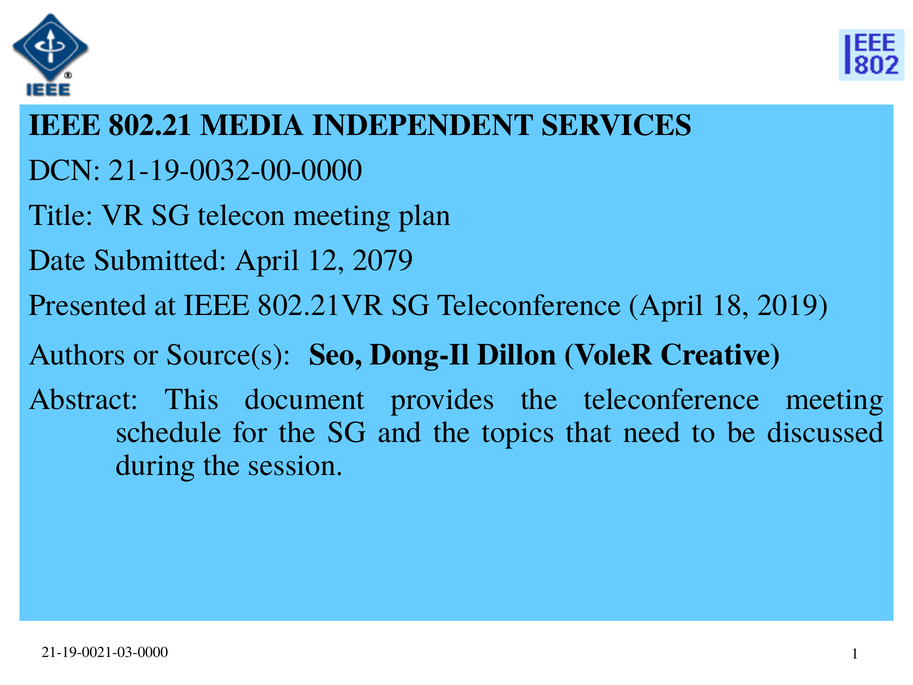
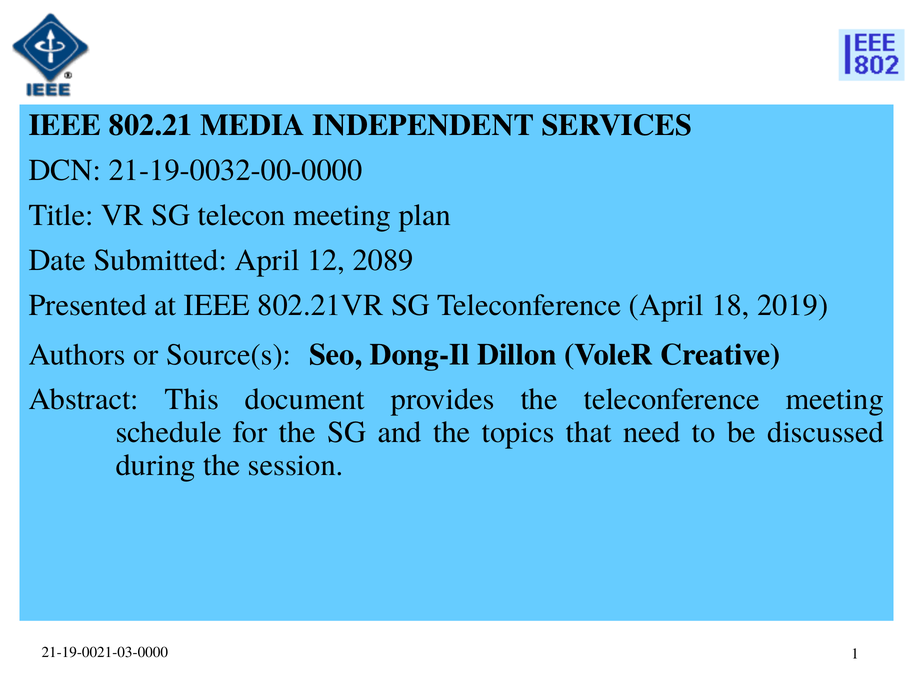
2079: 2079 -> 2089 (383, 260)
